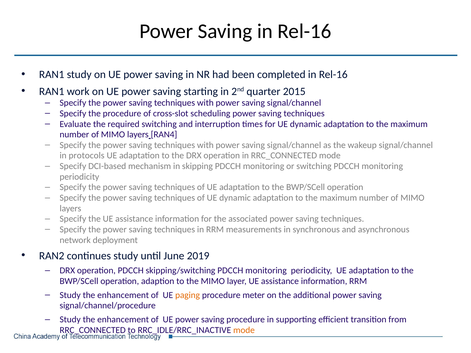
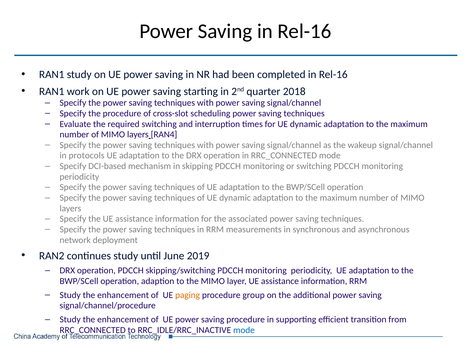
2015: 2015 -> 2018 (294, 91)
meter: meter -> group (254, 295)
mode colour: orange -> blue (244, 330)
